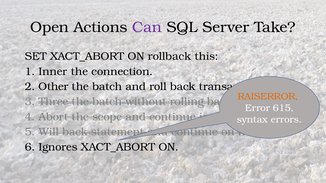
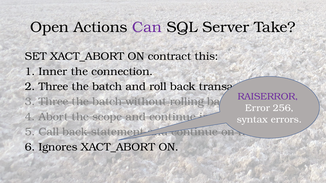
rollback: rollback -> contract (170, 56)
Other: Other -> Three (53, 87)
RAISERROR colour: orange -> purple (268, 97)
615: 615 -> 256 (283, 108)
Will: Will -> Call (49, 132)
